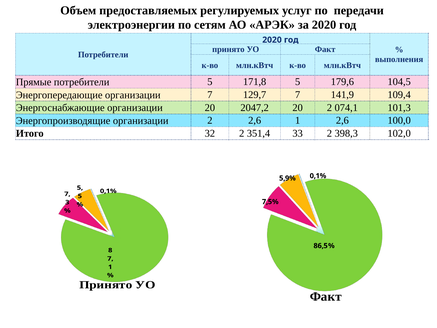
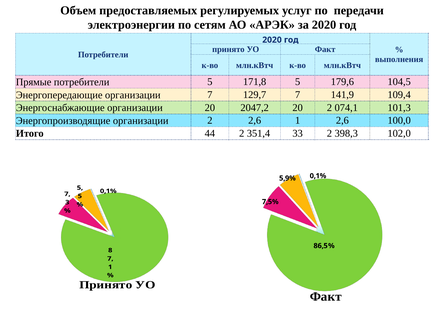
32: 32 -> 44 (210, 133)
